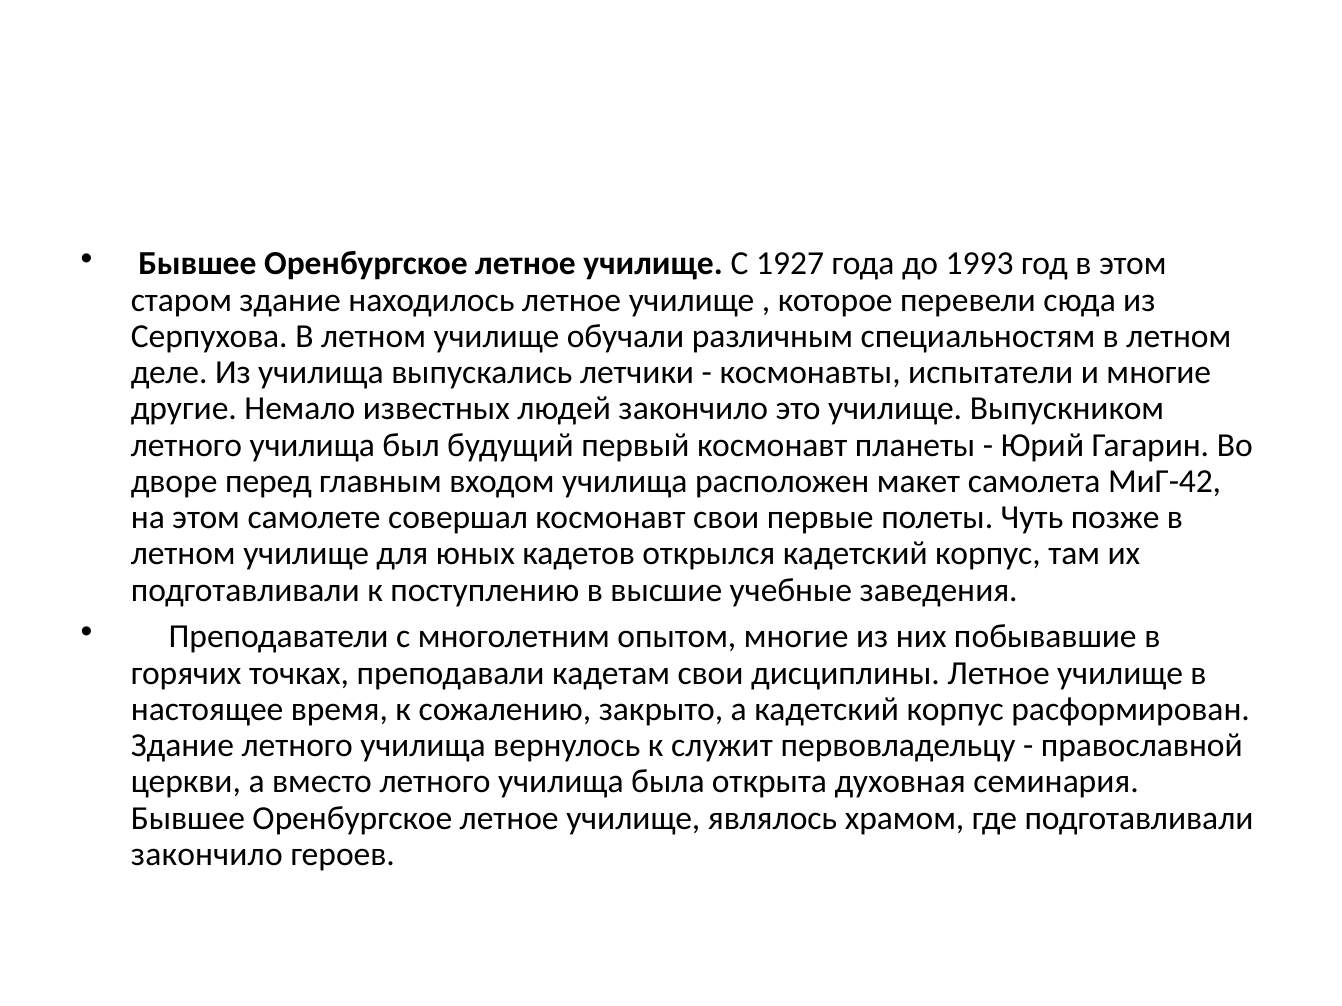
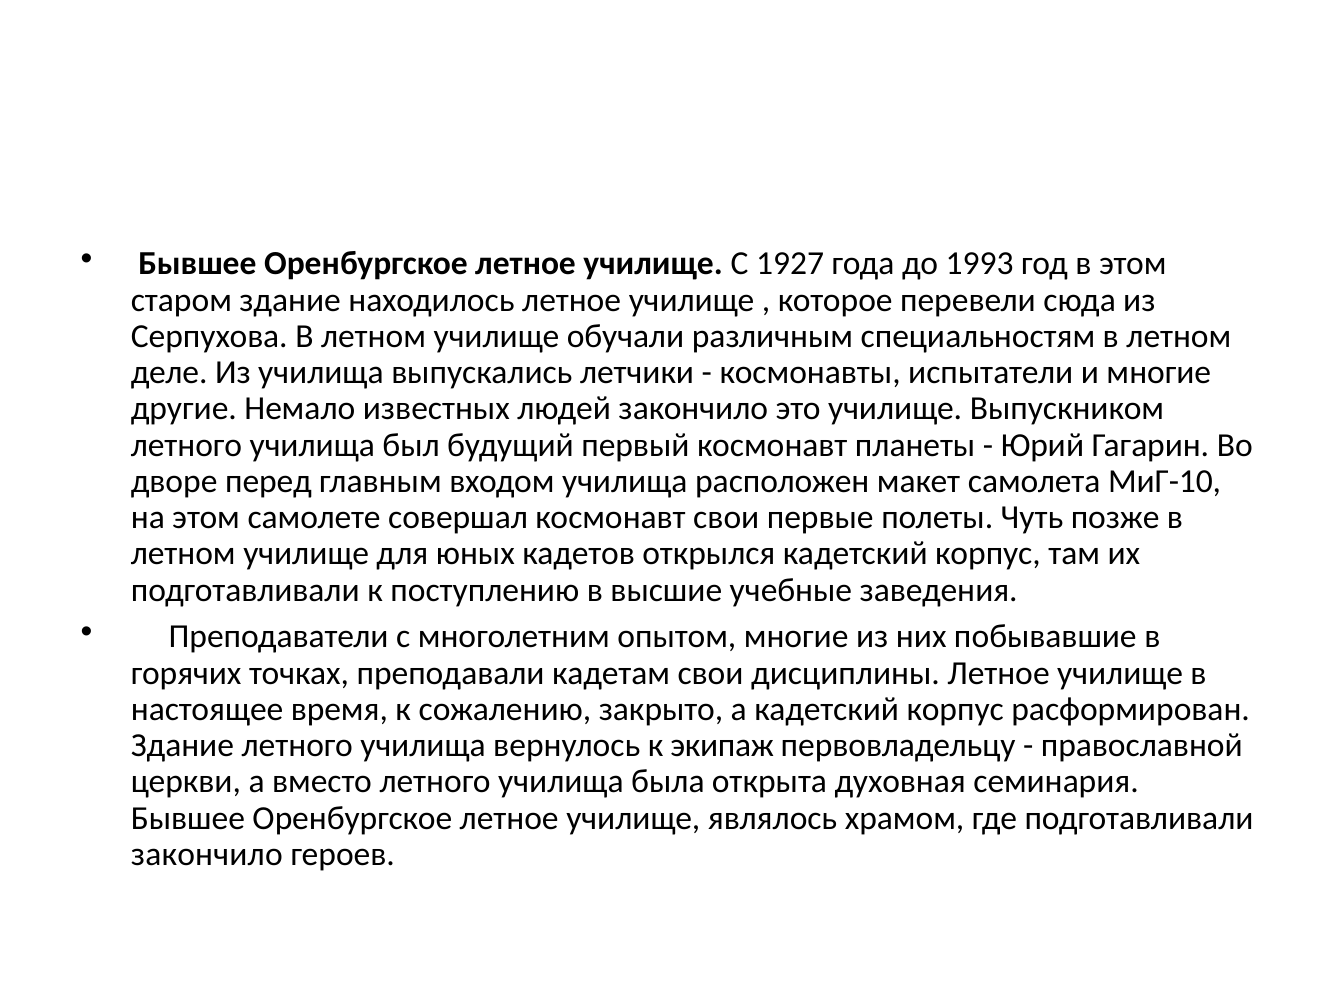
МиГ-42: МиГ-42 -> МиГ-10 (1165, 482)
служит: служит -> экипаж (722, 746)
